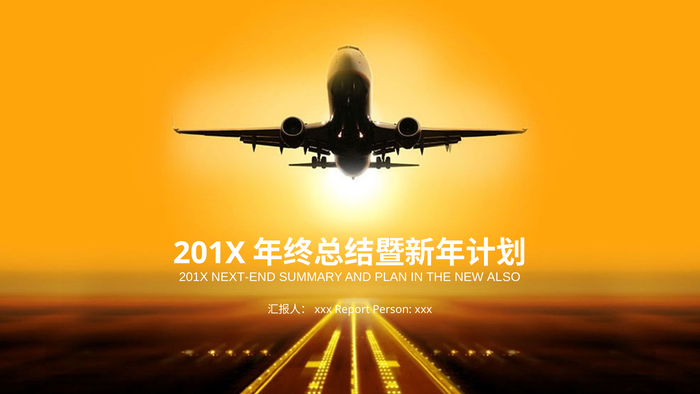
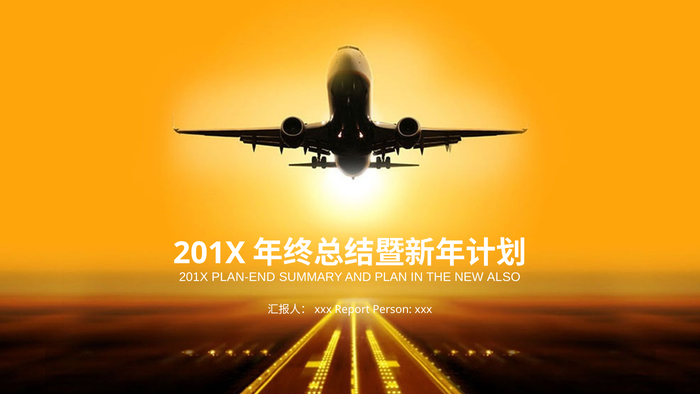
NEXT-END: NEXT-END -> PLAN-END (243, 277)
